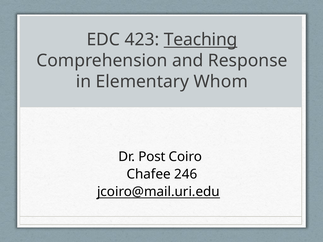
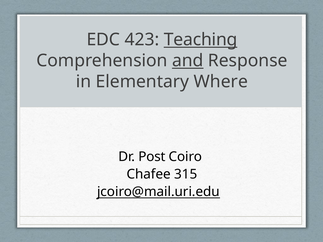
and underline: none -> present (188, 61)
Whom: Whom -> Where (221, 82)
246: 246 -> 315 (186, 174)
